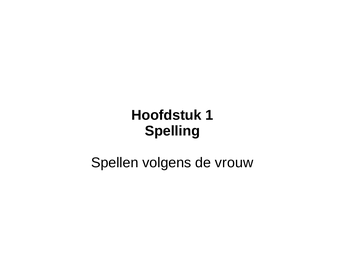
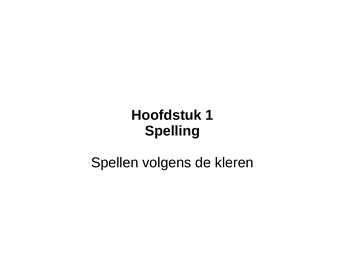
vrouw: vrouw -> kleren (234, 163)
